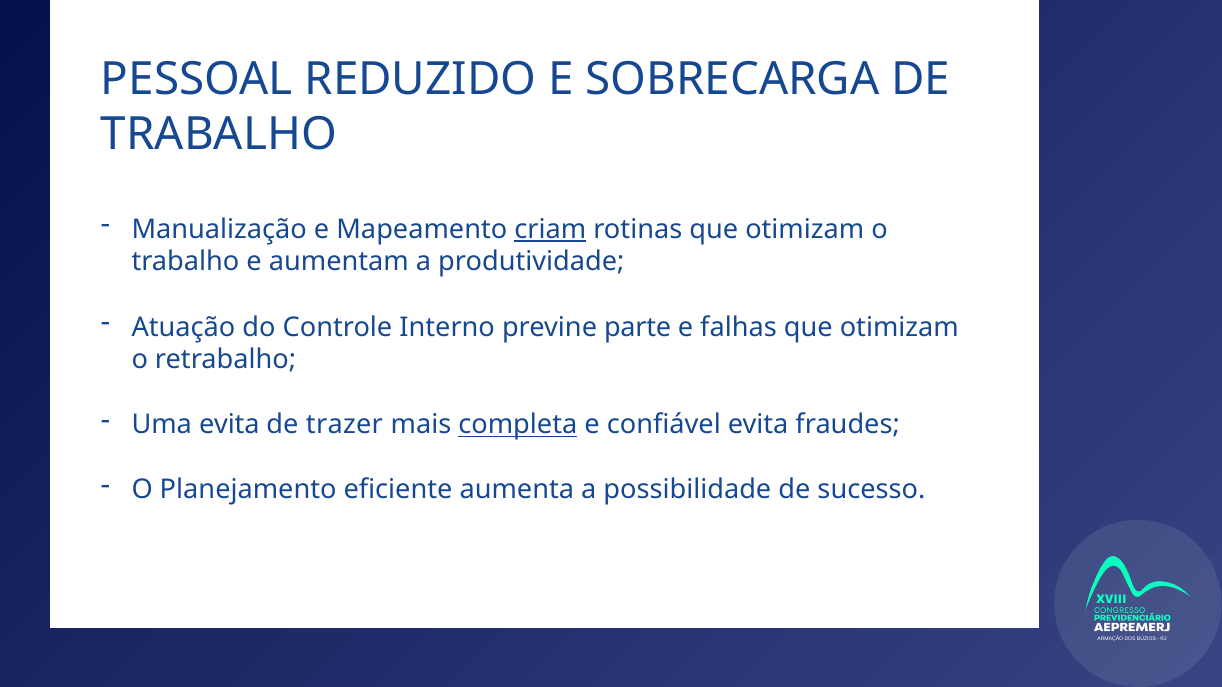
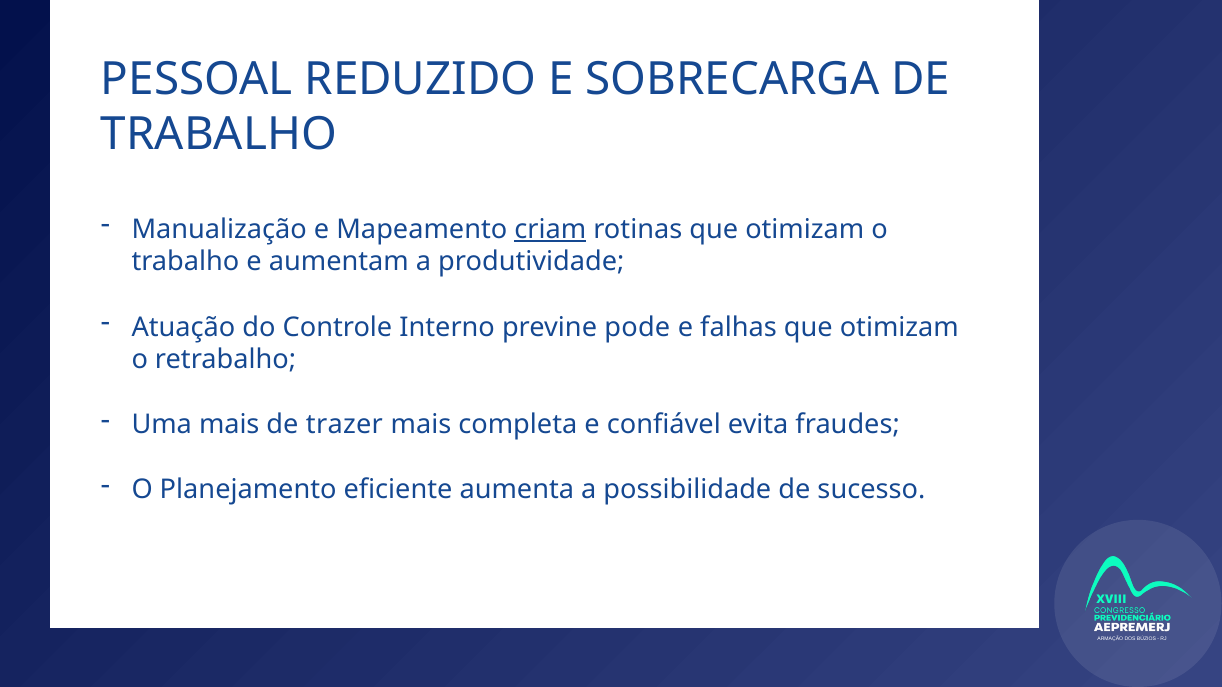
parte: parte -> pode (637, 327)
Uma evita: evita -> mais (229, 425)
completa underline: present -> none (518, 425)
